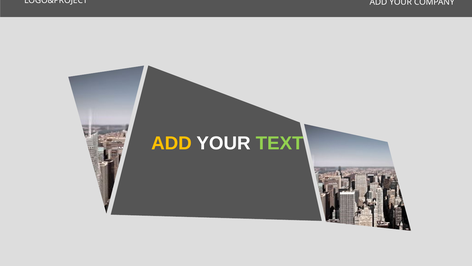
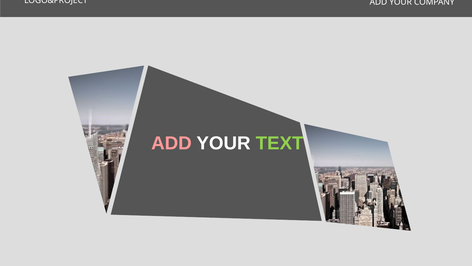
ADD colour: yellow -> pink (171, 143)
